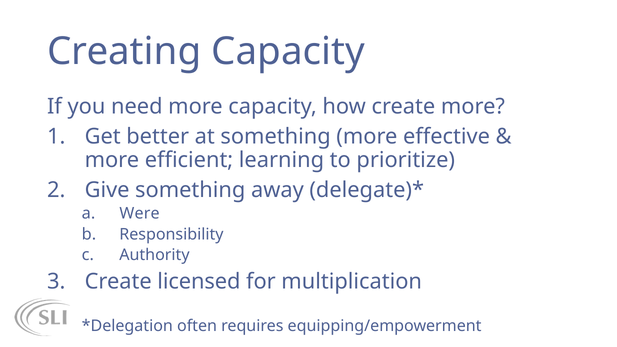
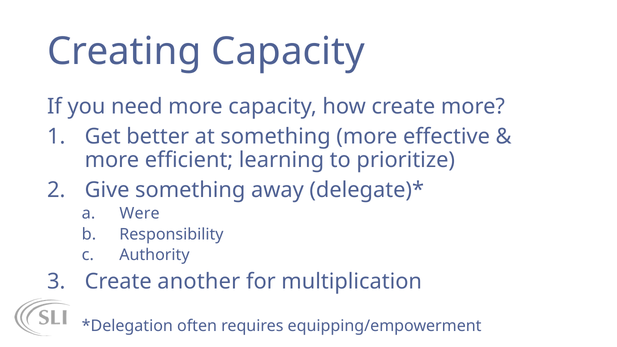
licensed: licensed -> another (199, 282)
